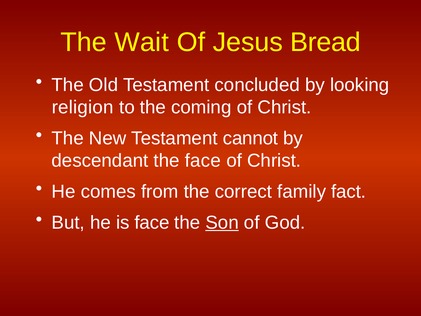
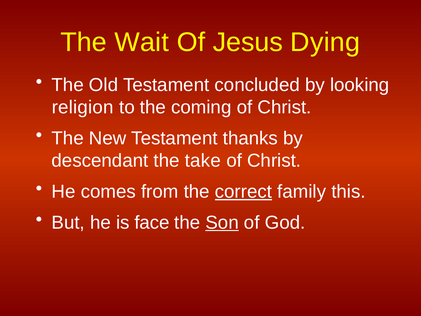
Bread: Bread -> Dying (325, 42)
cannot: cannot -> thanks (250, 138)
the face: face -> take (203, 161)
correct underline: none -> present (243, 191)
fact: fact -> this (349, 191)
